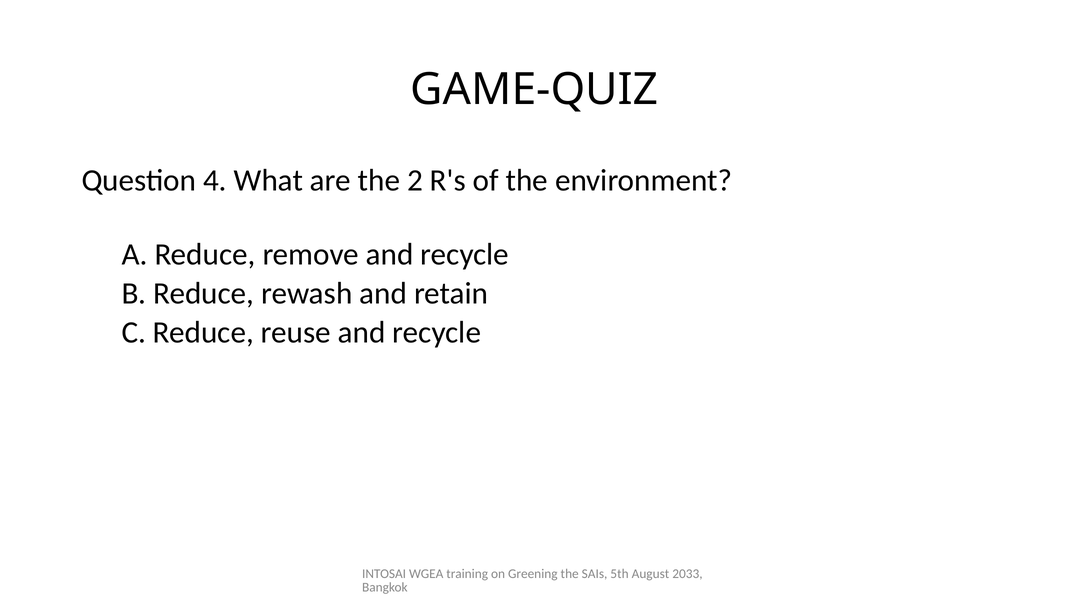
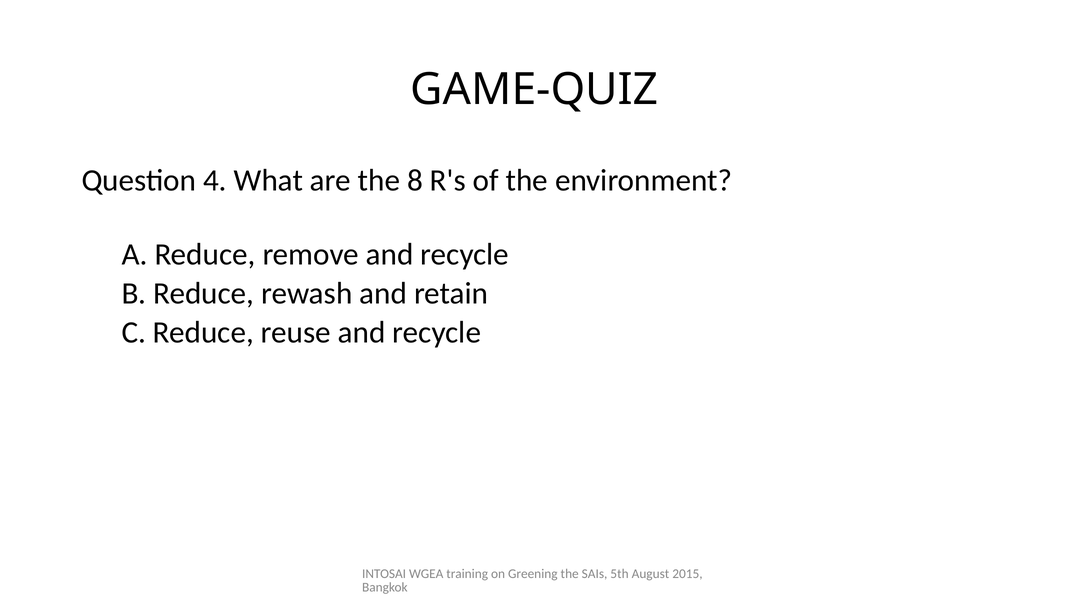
2: 2 -> 8 (415, 181)
2033: 2033 -> 2015 (687, 574)
